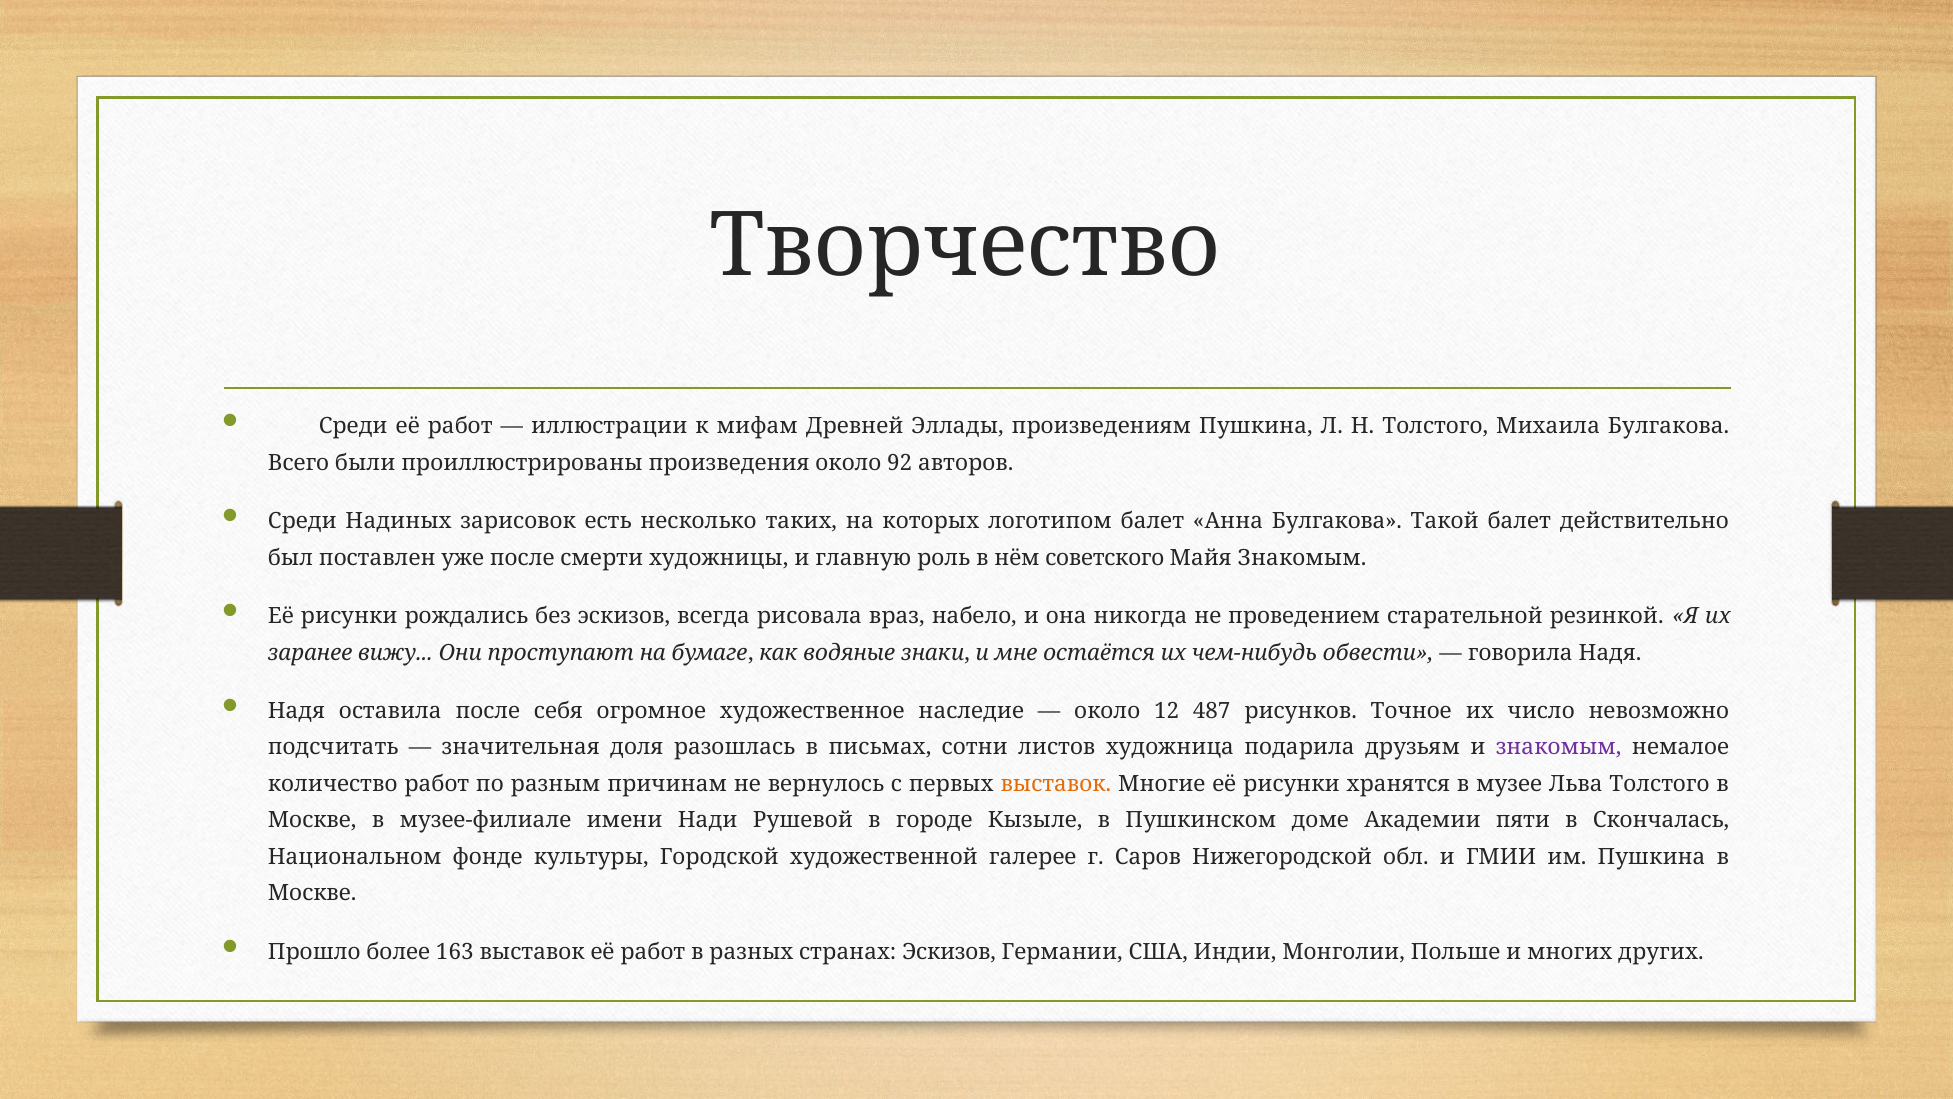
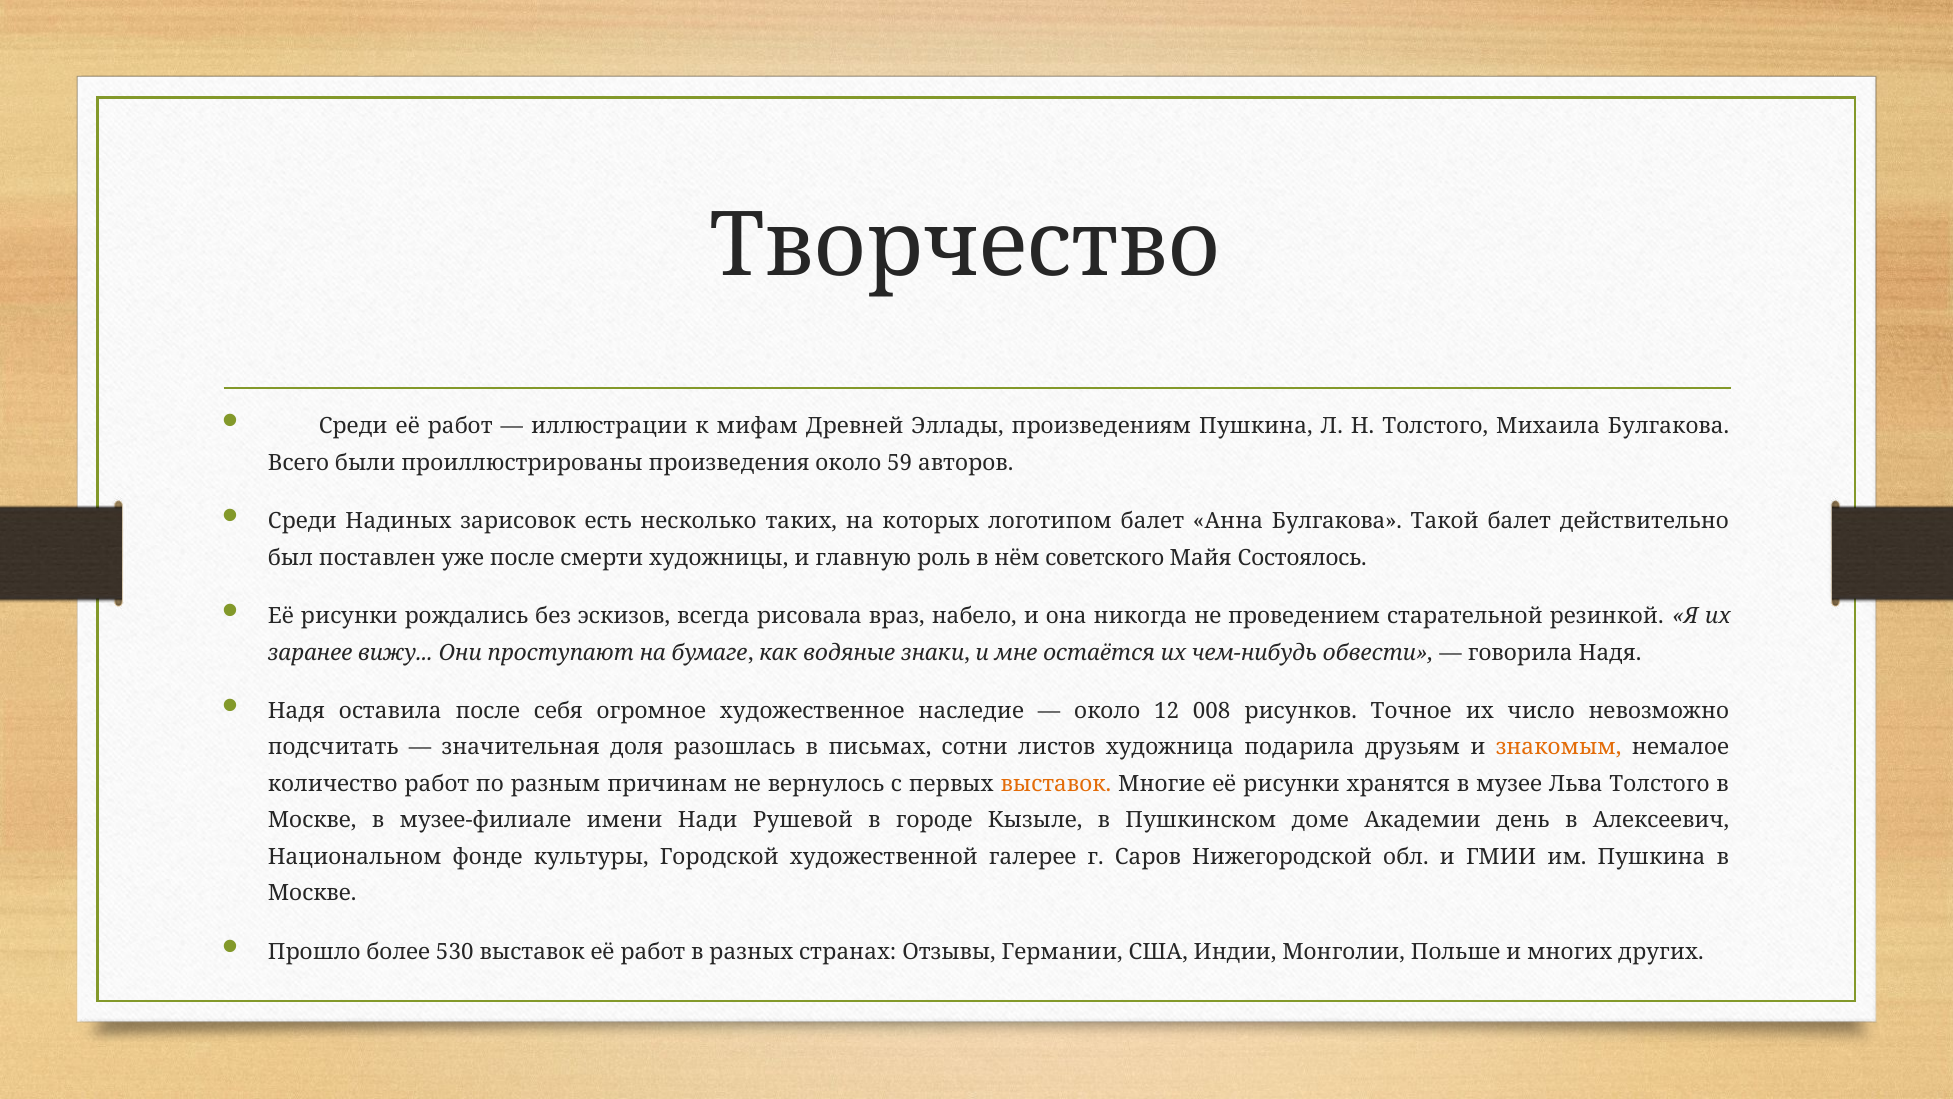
92: 92 -> 59 (900, 463)
Майя Знакомым: Знакомым -> Состоялось (1302, 558)
487: 487 -> 008 (1212, 711)
знакомым colour: purple -> orange (1559, 747)
пяти: пяти -> день (1523, 820)
Скончалась: Скончалась -> Алексеевич (1661, 820)
163: 163 -> 530 (455, 951)
странах Эскизов: Эскизов -> Отзывы (949, 951)
